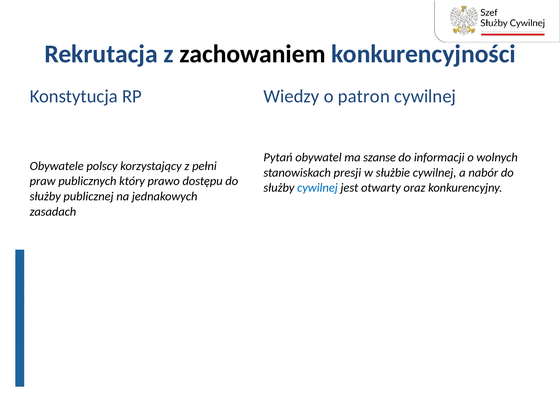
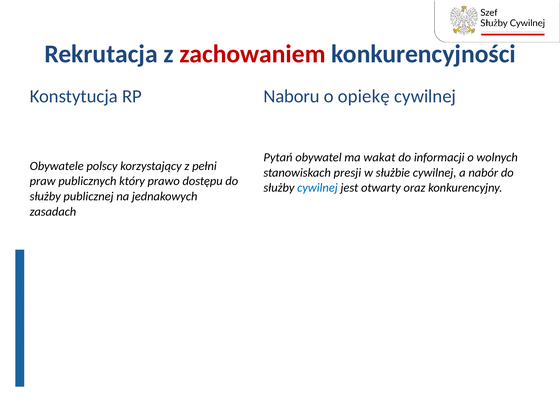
zachowaniem colour: black -> red (253, 54)
Wiedzy: Wiedzy -> Naboru (292, 96)
patron: patron -> opiekę (364, 96)
szanse: szanse -> wakat (379, 157)
